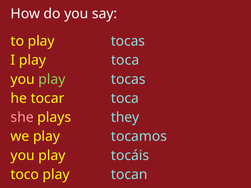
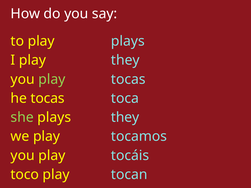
to play tocas: tocas -> plays (128, 41)
play toca: toca -> they (125, 60)
he tocar: tocar -> tocas (48, 98)
she colour: pink -> light green (22, 117)
